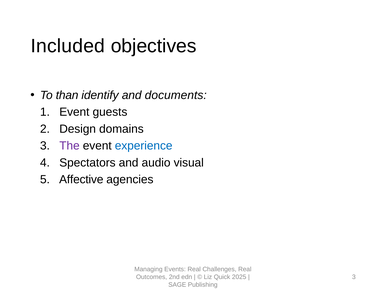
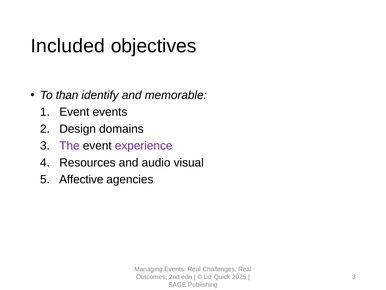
documents: documents -> memorable (176, 95)
Event guests: guests -> events (110, 112)
experience colour: blue -> purple (144, 146)
Spectators: Spectators -> Resources (87, 162)
